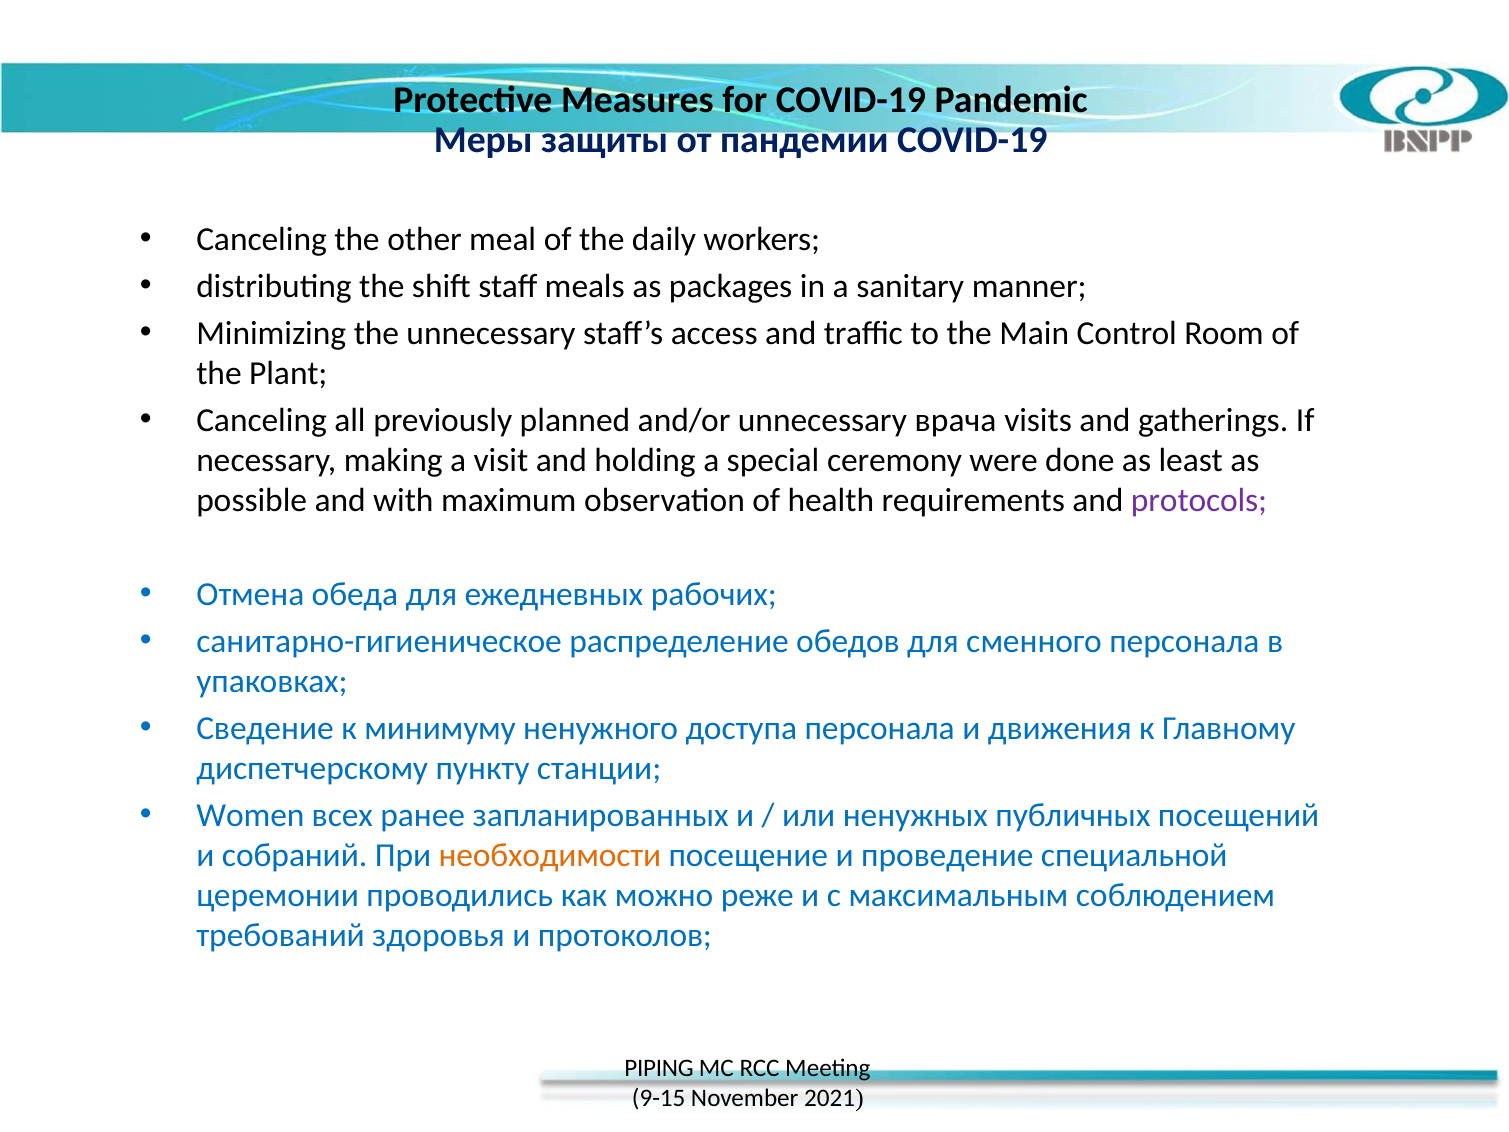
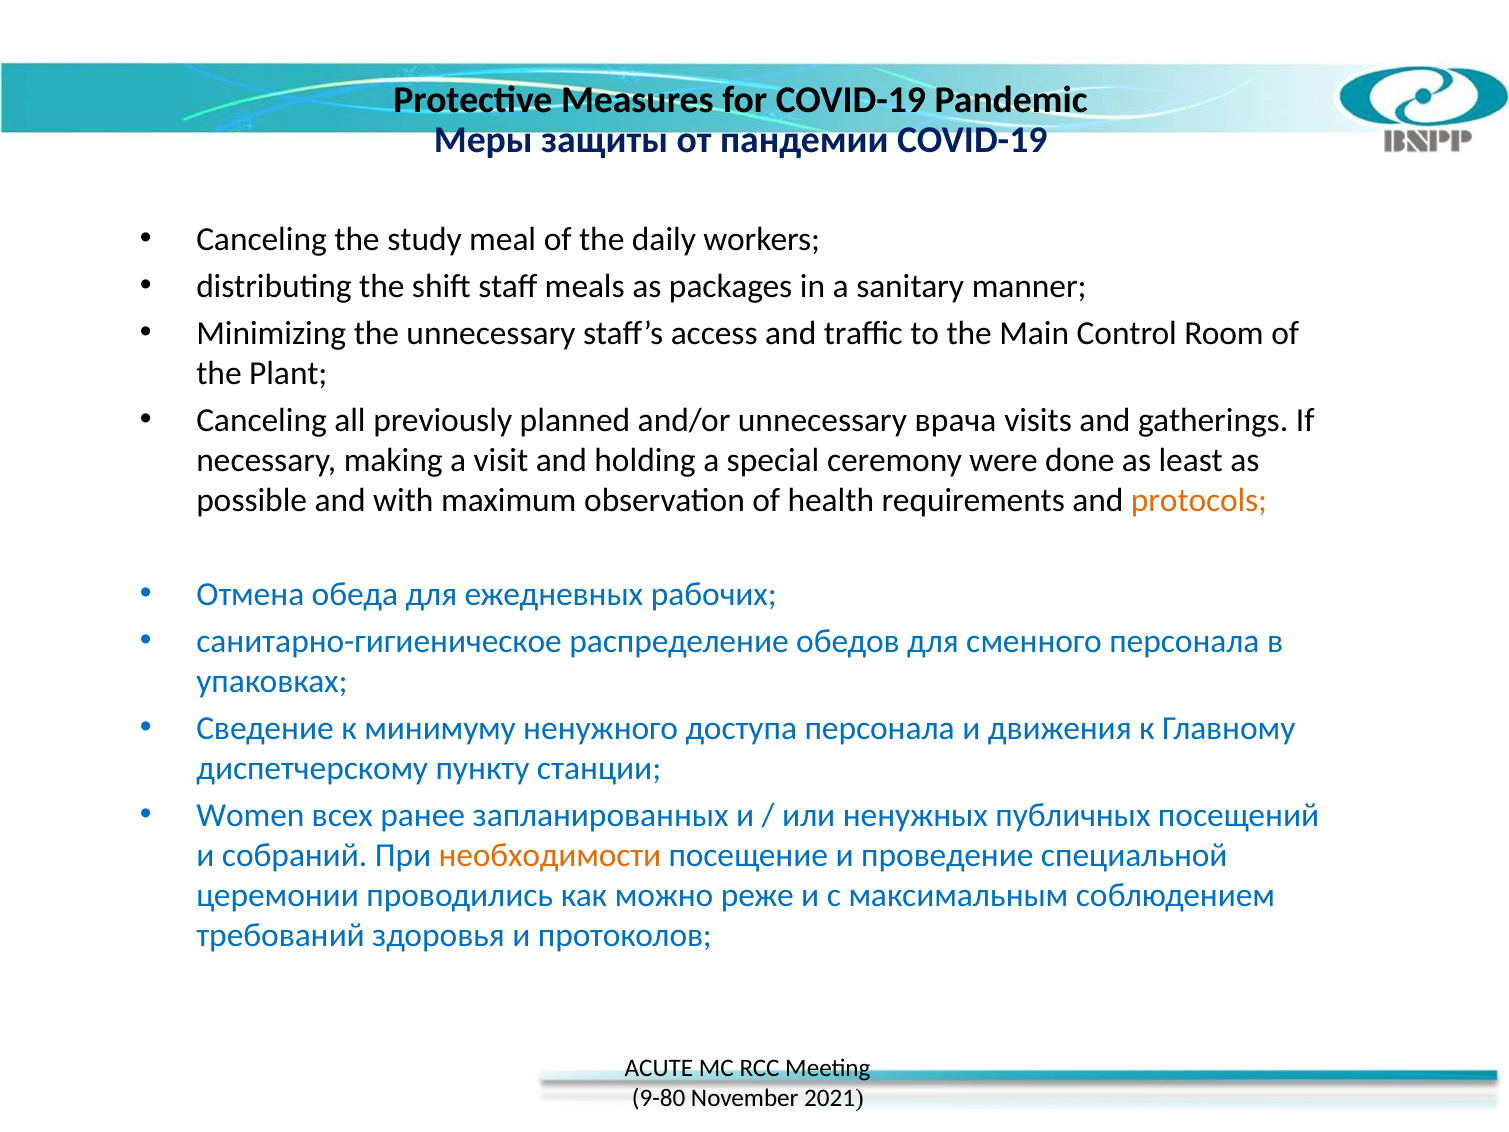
other: other -> study (425, 239)
protocols colour: purple -> orange (1199, 500)
PIPING: PIPING -> ACUTE (659, 1068)
9-15: 9-15 -> 9-80 (659, 1098)
